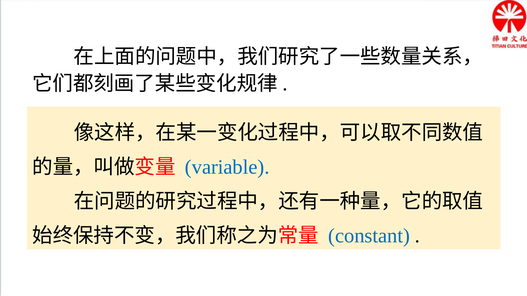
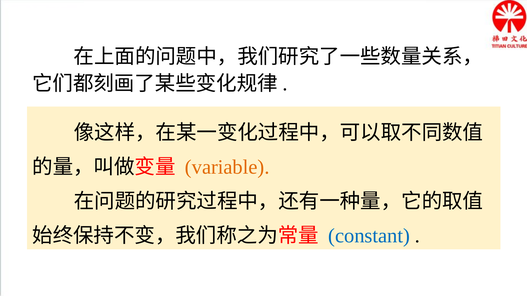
variable colour: blue -> orange (227, 167)
